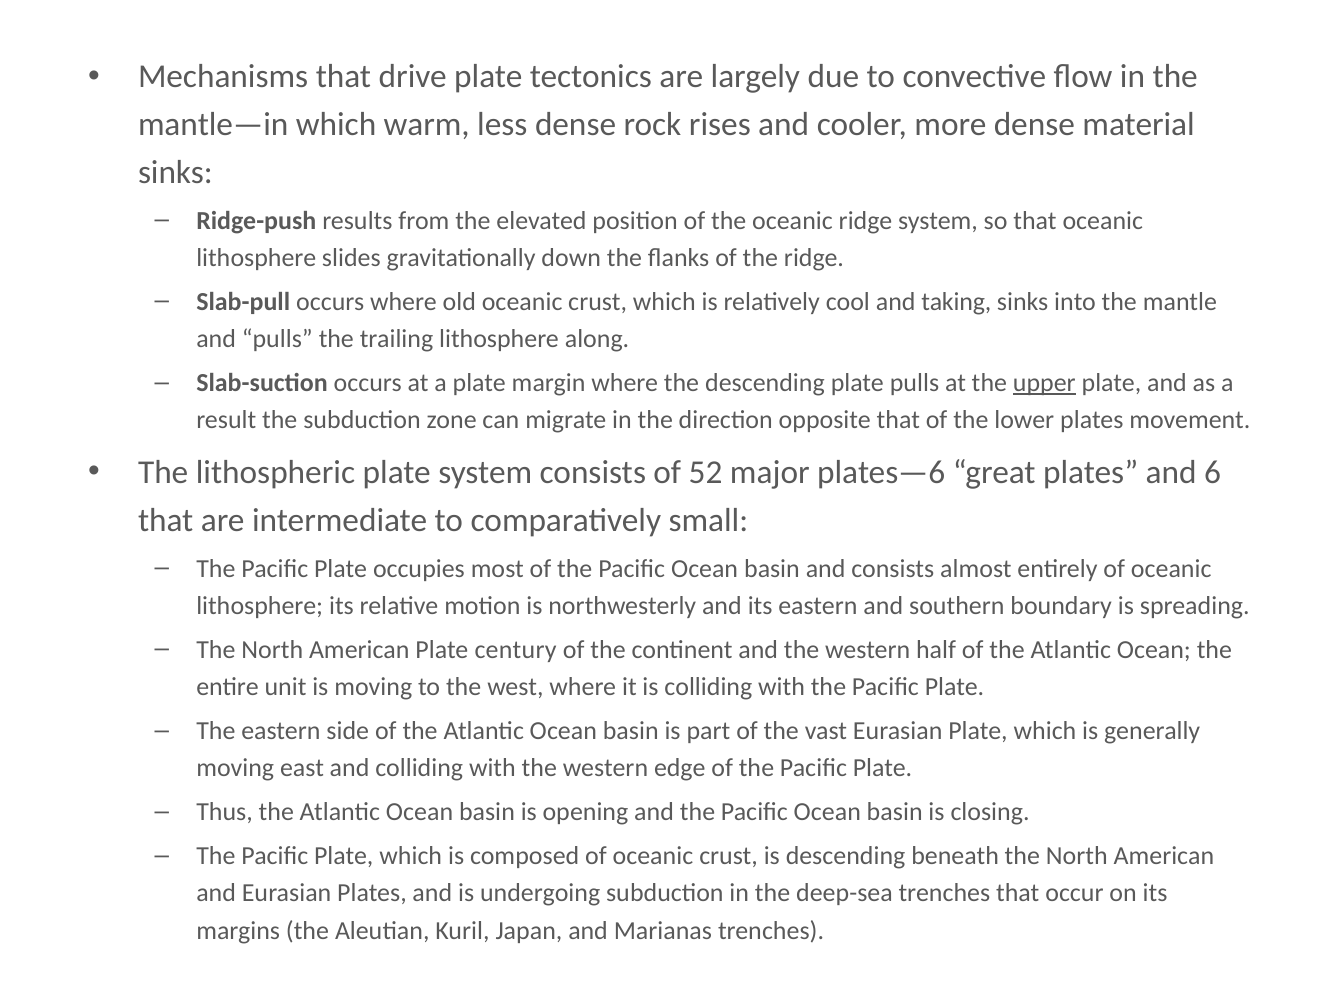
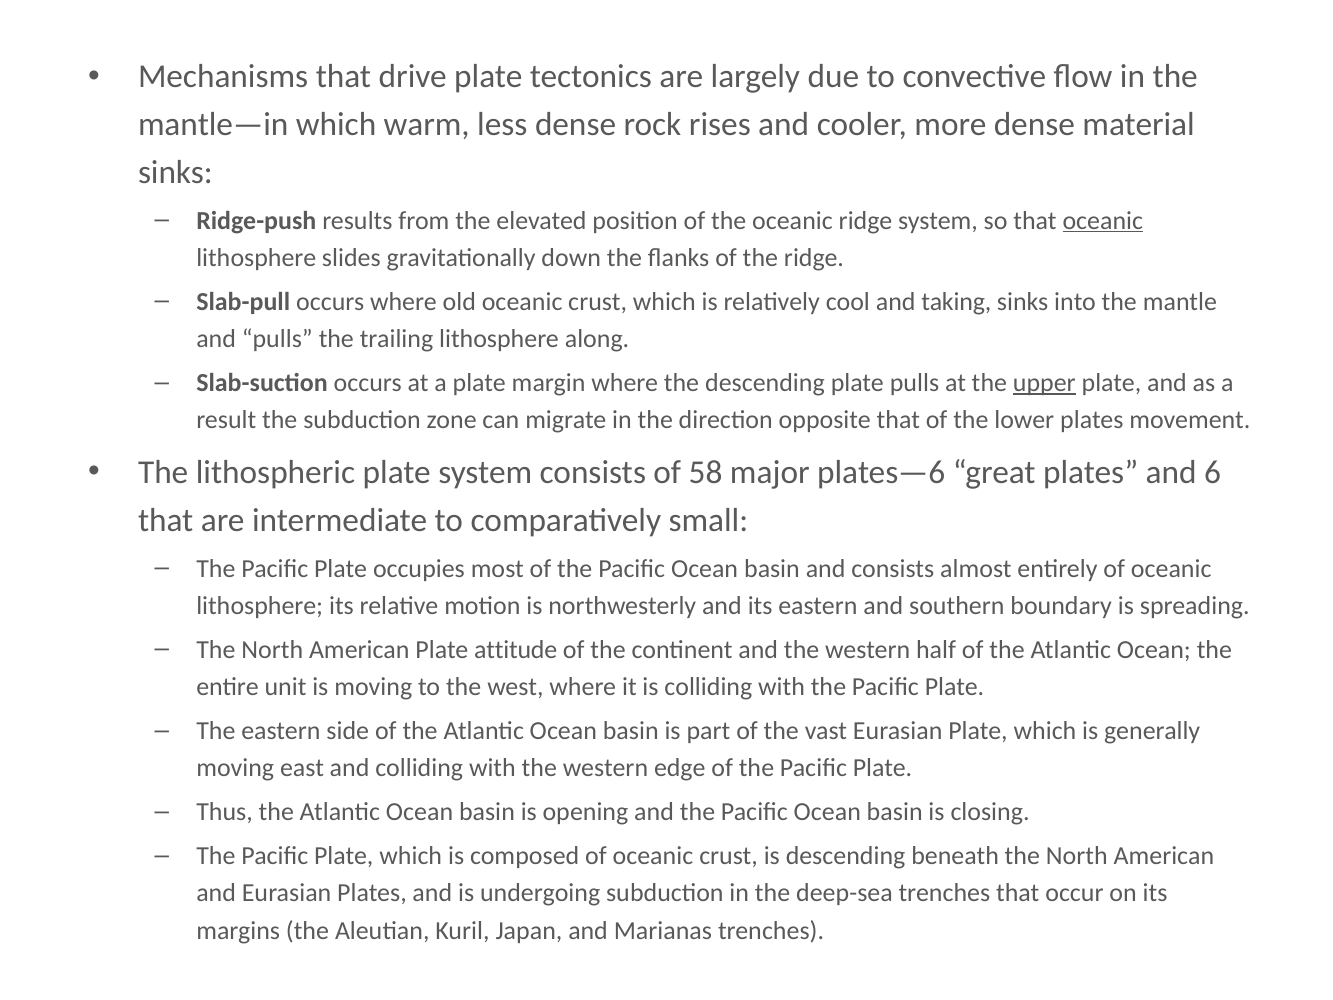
oceanic underline: none -> present (1103, 220)
52: 52 -> 58 (706, 473)
century: century -> attitude (516, 649)
